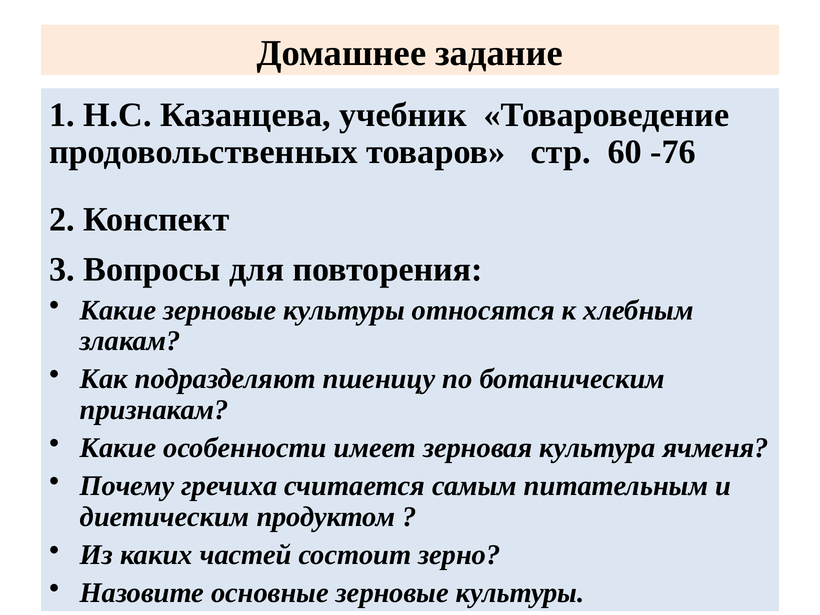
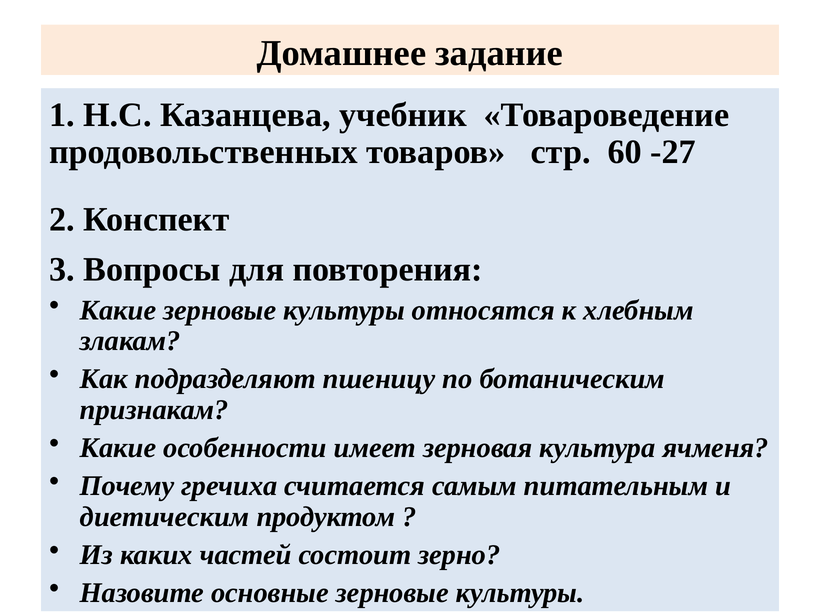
-76: -76 -> -27 (673, 152)
